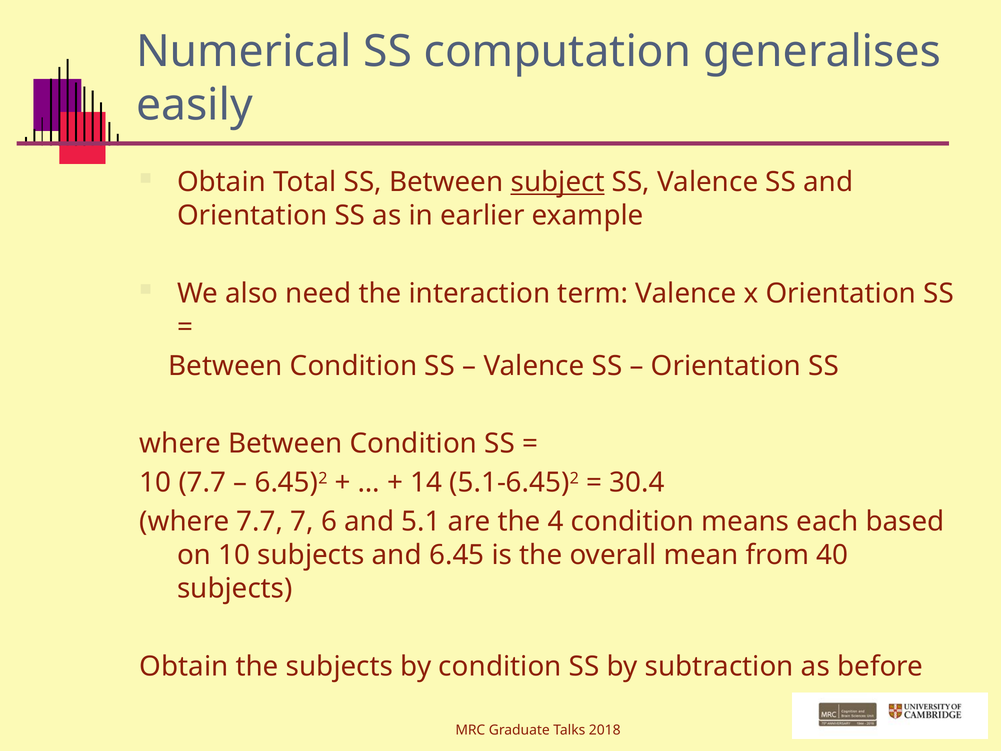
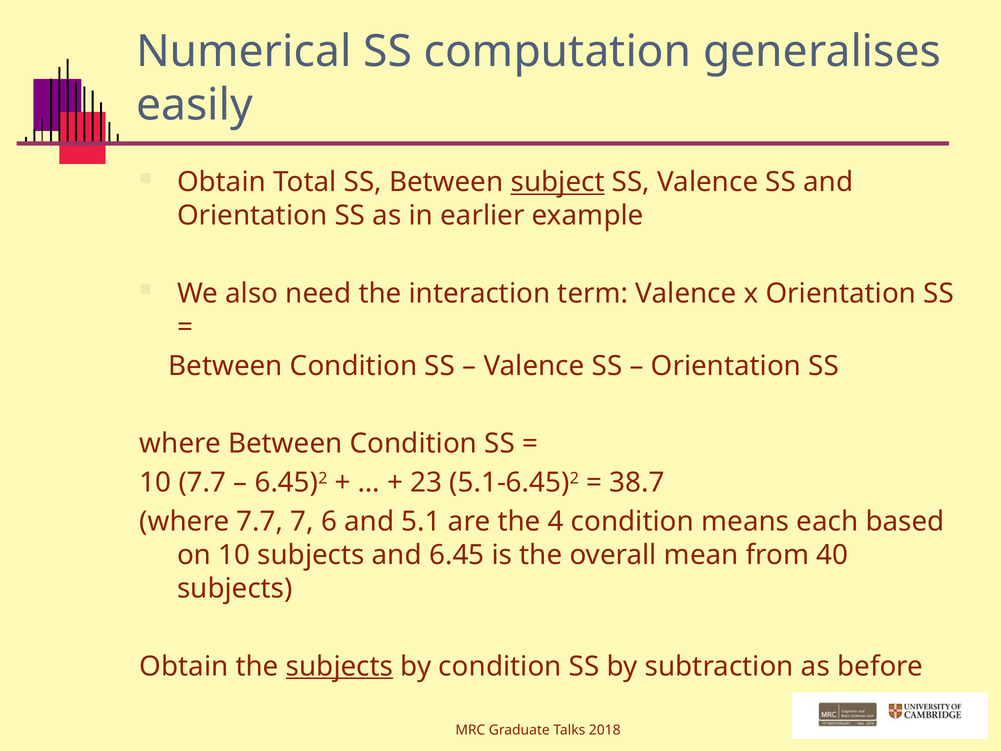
14: 14 -> 23 (426, 483)
30.4: 30.4 -> 38.7 (637, 483)
subjects underline: none -> present (340, 666)
